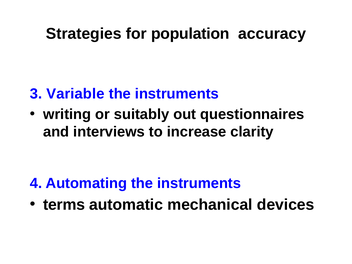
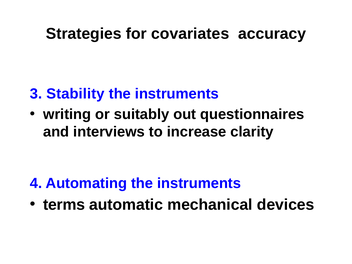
population: population -> covariates (190, 34)
Variable: Variable -> Stability (75, 94)
